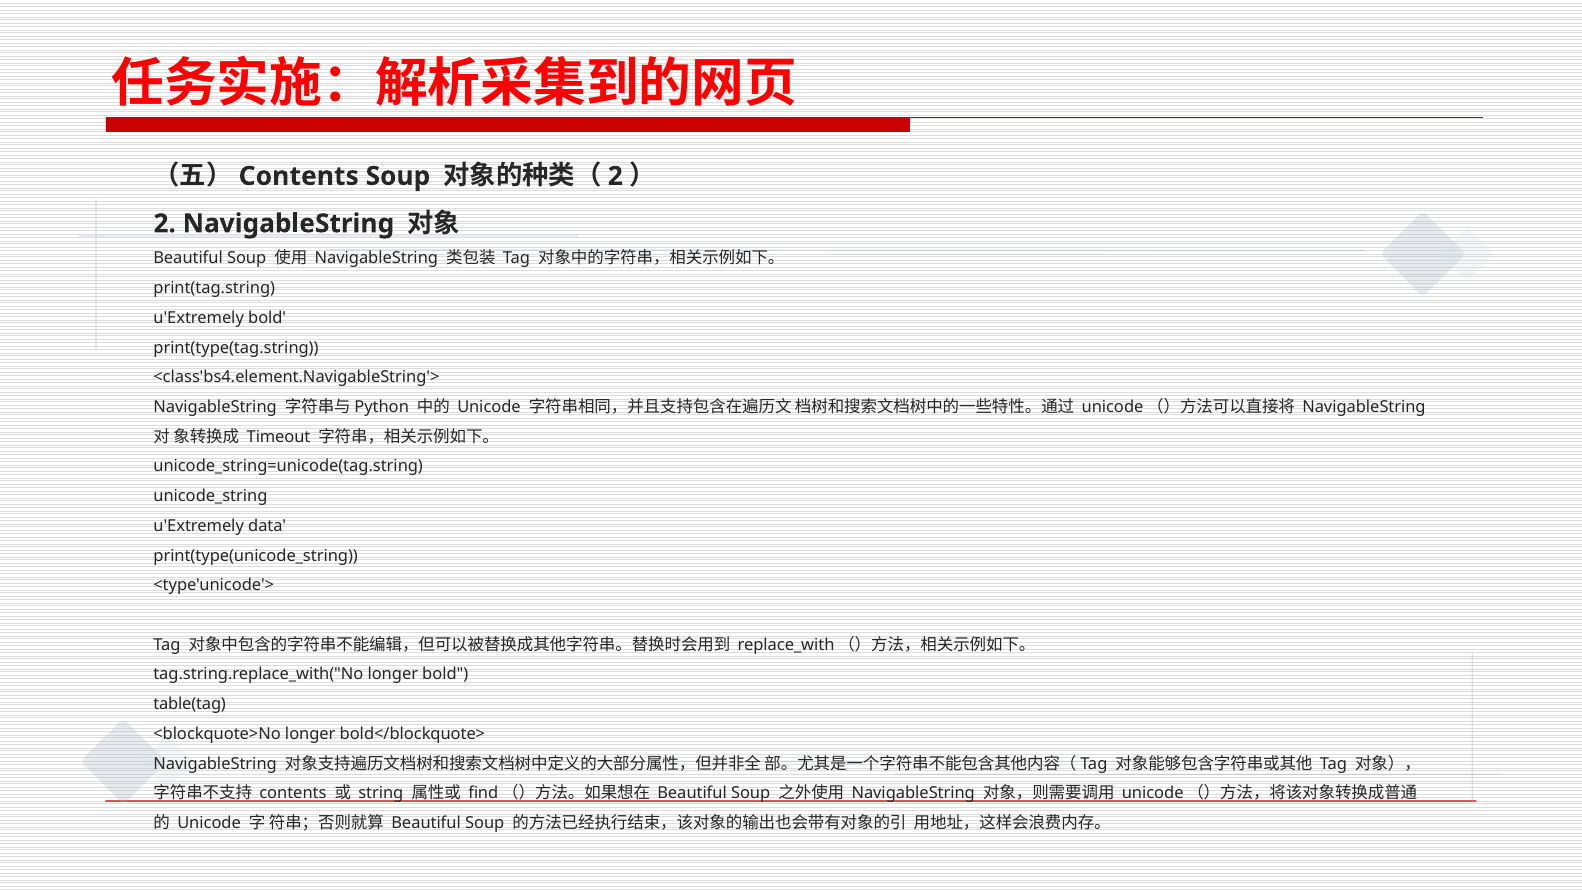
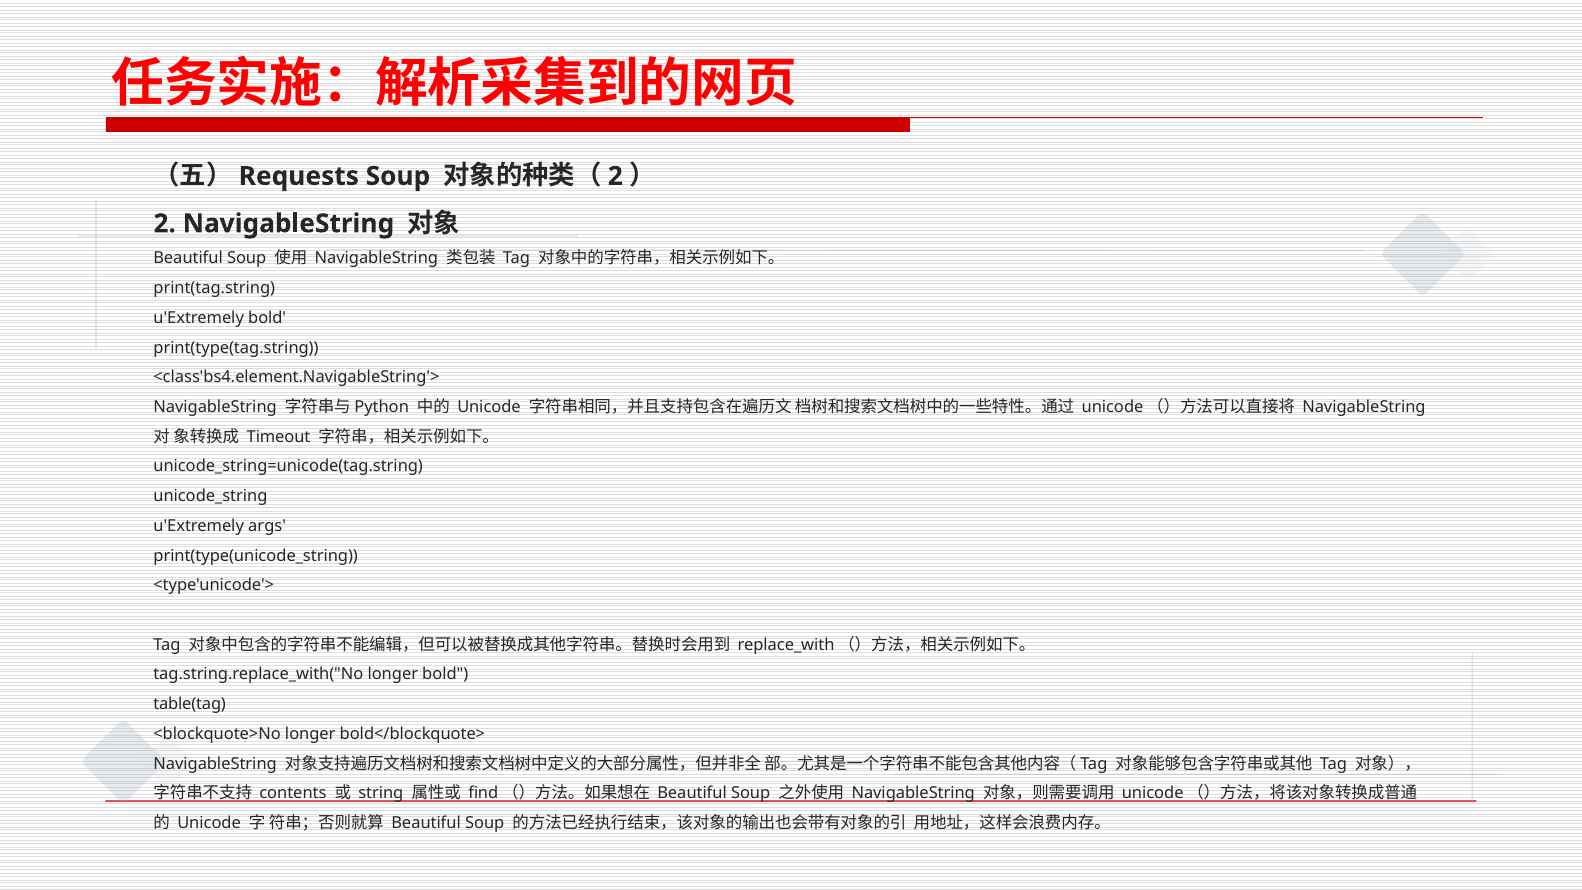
Contents: Contents -> Requests (299, 176)
data: data -> args (267, 526)
